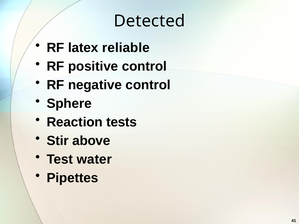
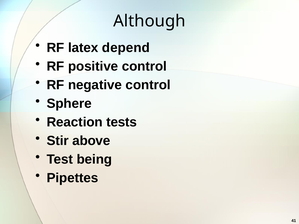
Detected: Detected -> Although (149, 21)
reliable: reliable -> depend (126, 48)
water: water -> being (94, 159)
